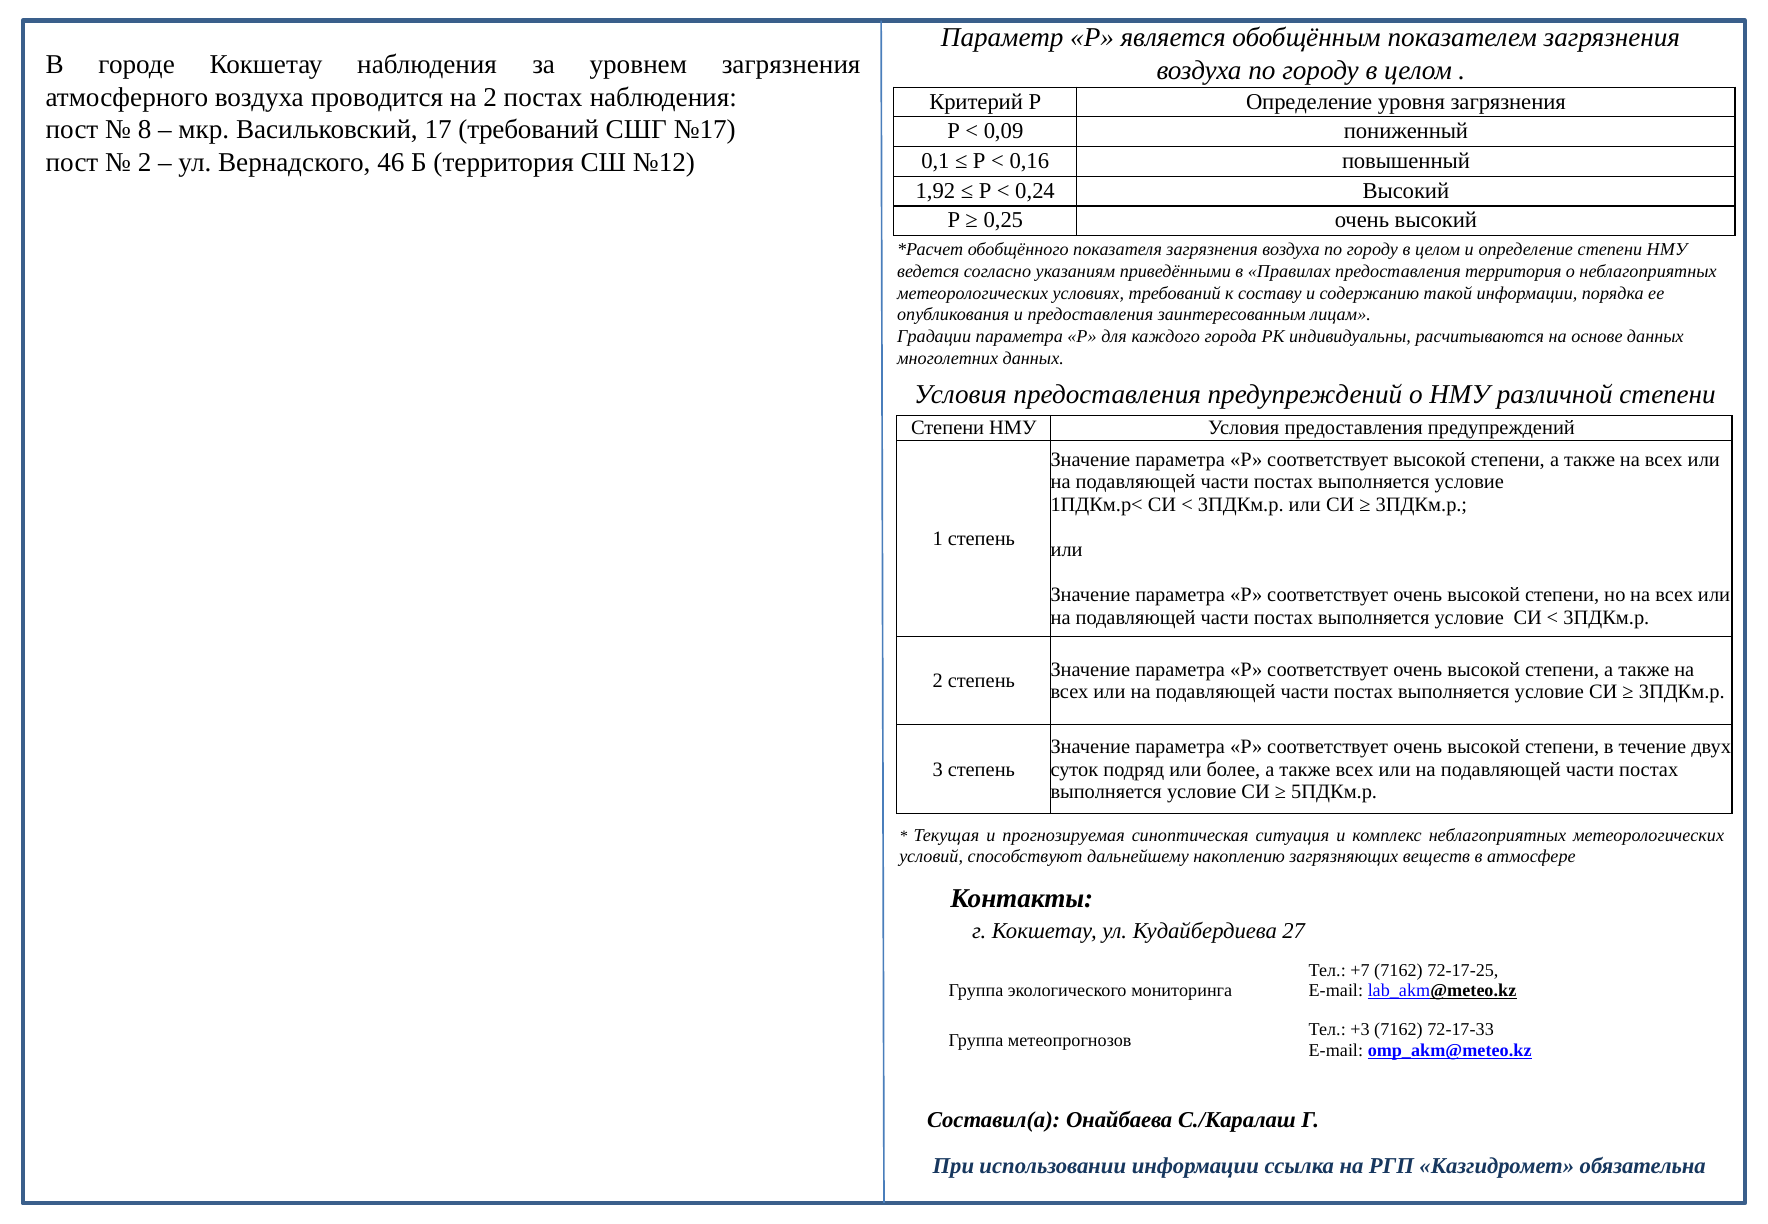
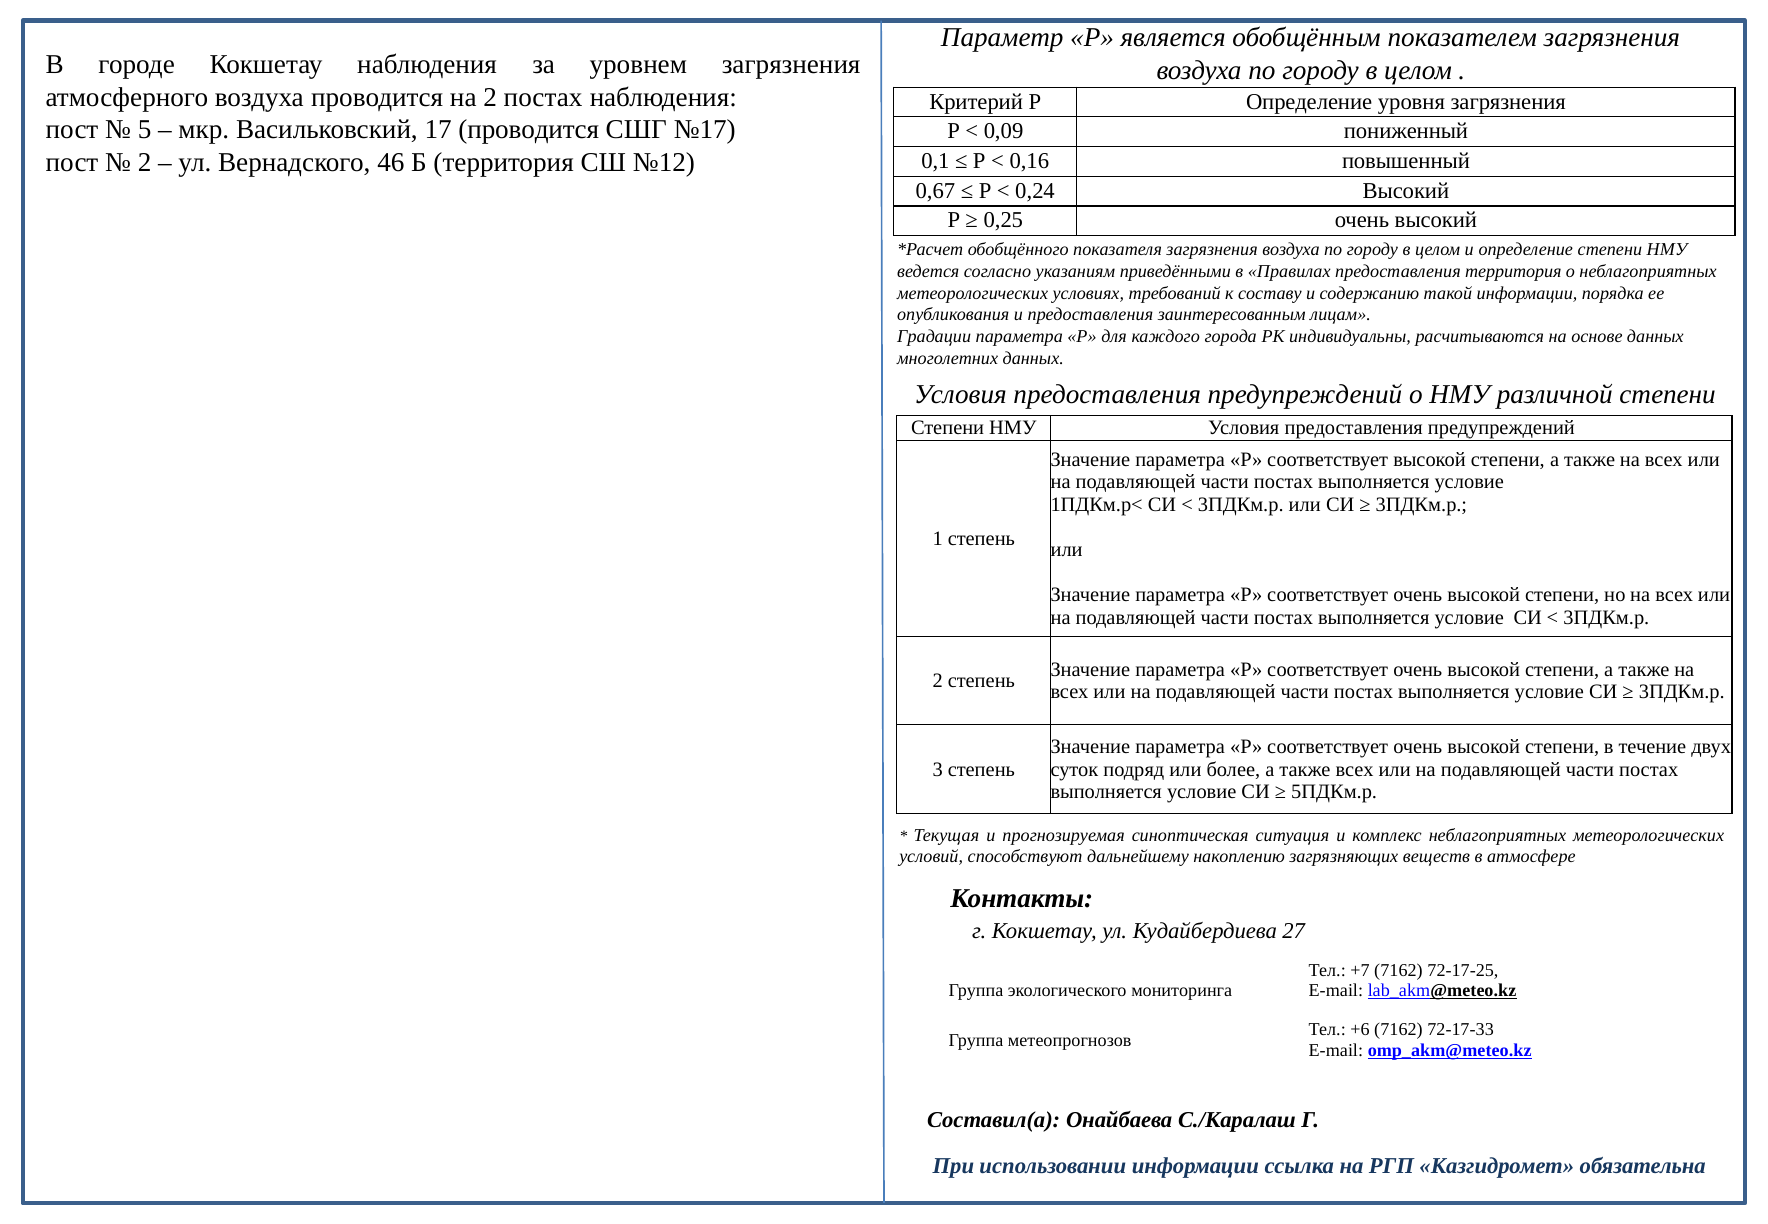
8: 8 -> 5 (145, 130)
17 требований: требований -> проводится (529, 130)
1,92: 1,92 -> 0,67 (935, 191)
+3: +3 -> +6 (1360, 1030)
